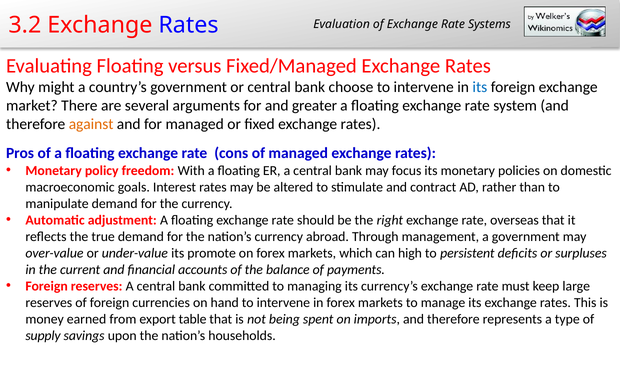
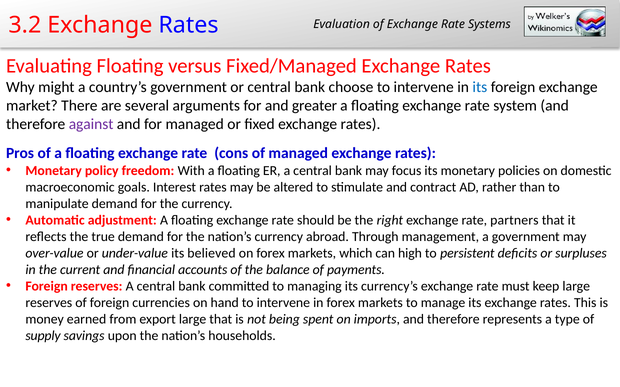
against colour: orange -> purple (91, 125)
overseas: overseas -> partners (514, 220)
promote: promote -> believed (212, 254)
export table: table -> large (193, 320)
